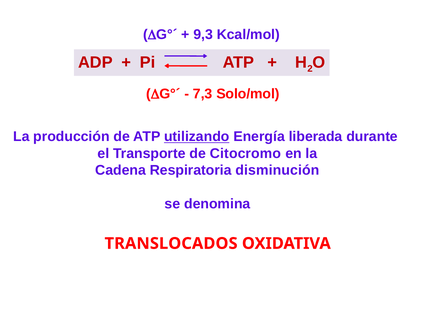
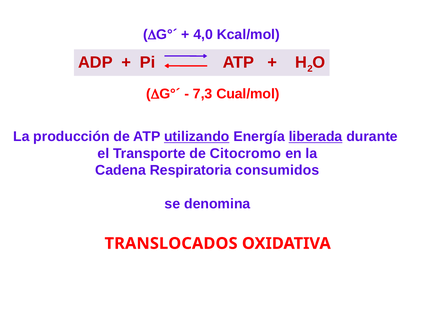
9,3: 9,3 -> 4,0 (203, 34)
Solo/mol: Solo/mol -> Cual/mol (248, 94)
liberada underline: none -> present (316, 136)
disminución: disminución -> consumidos (278, 170)
